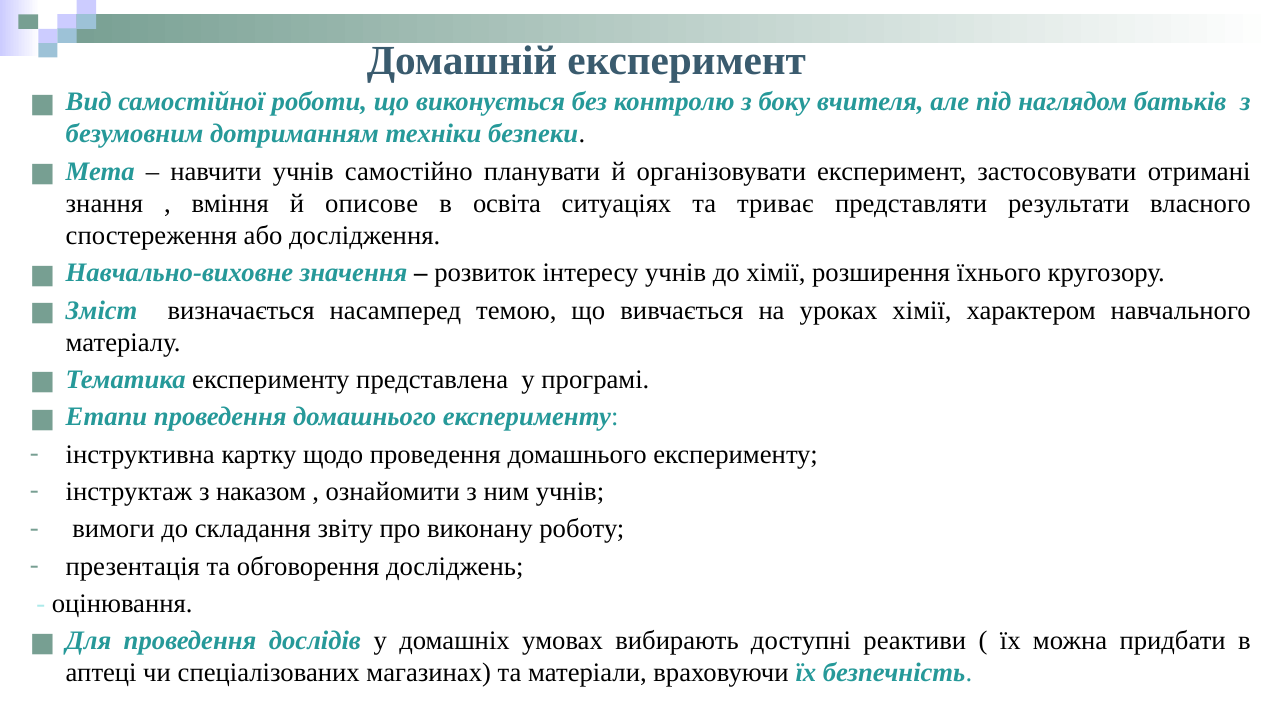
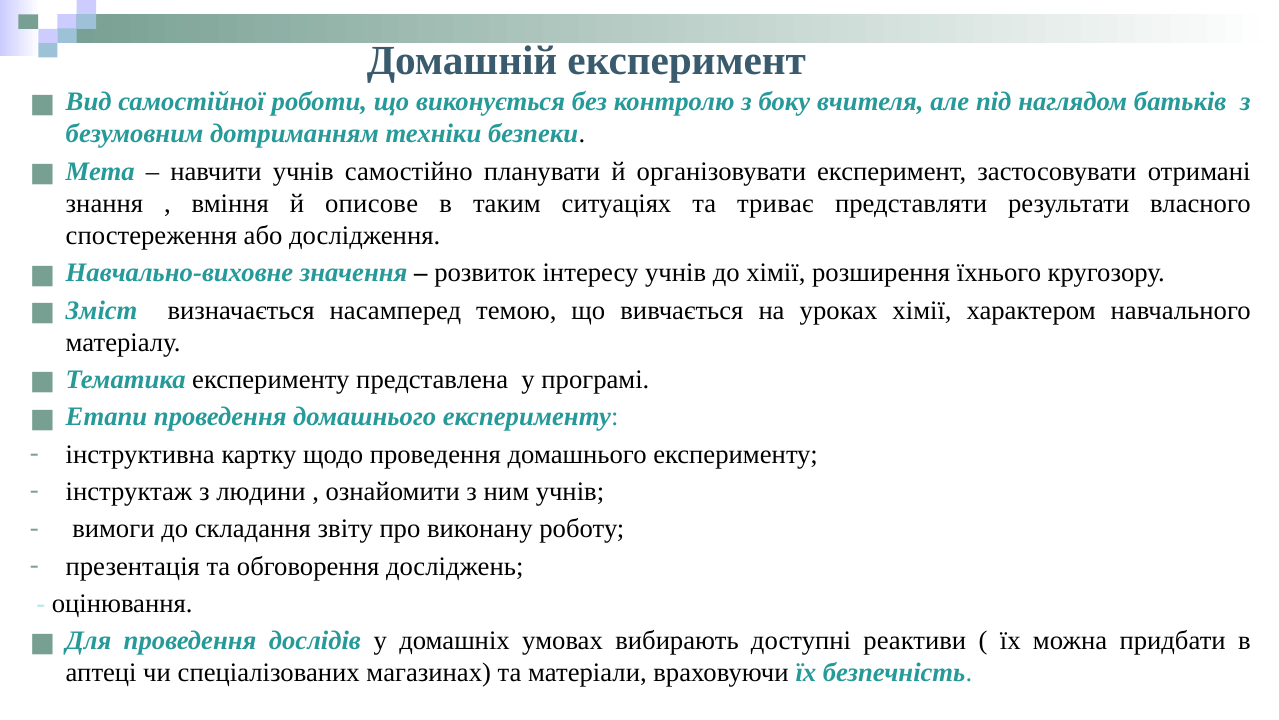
освіта: освіта -> таким (507, 203)
наказом: наказом -> людини (261, 491)
